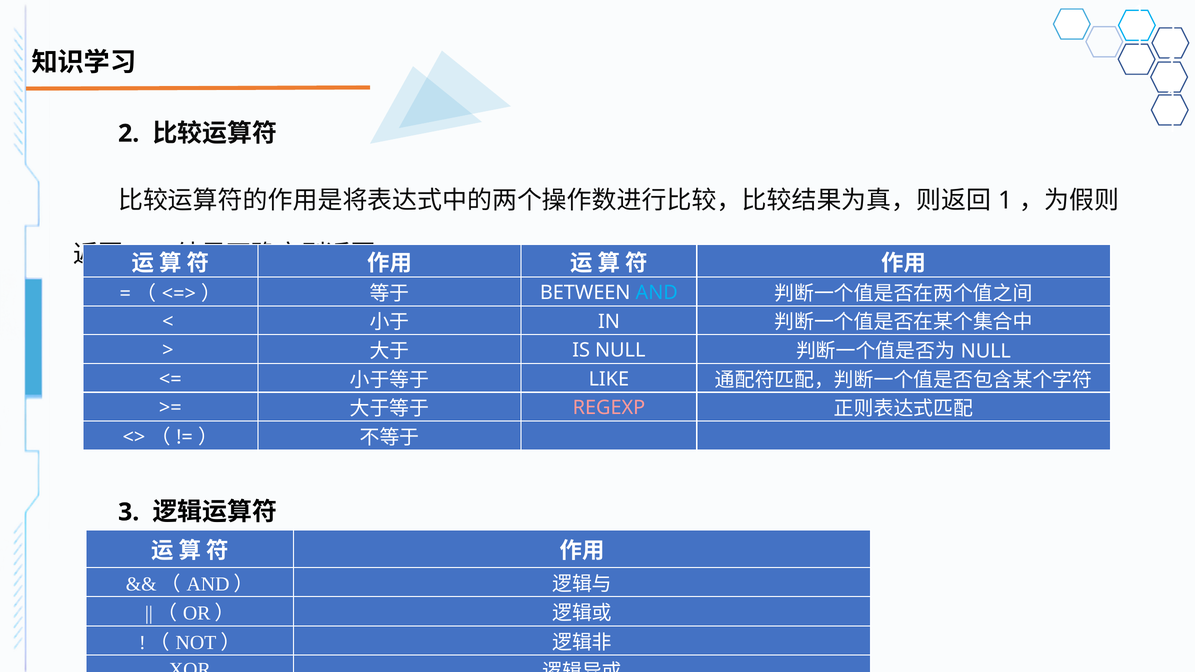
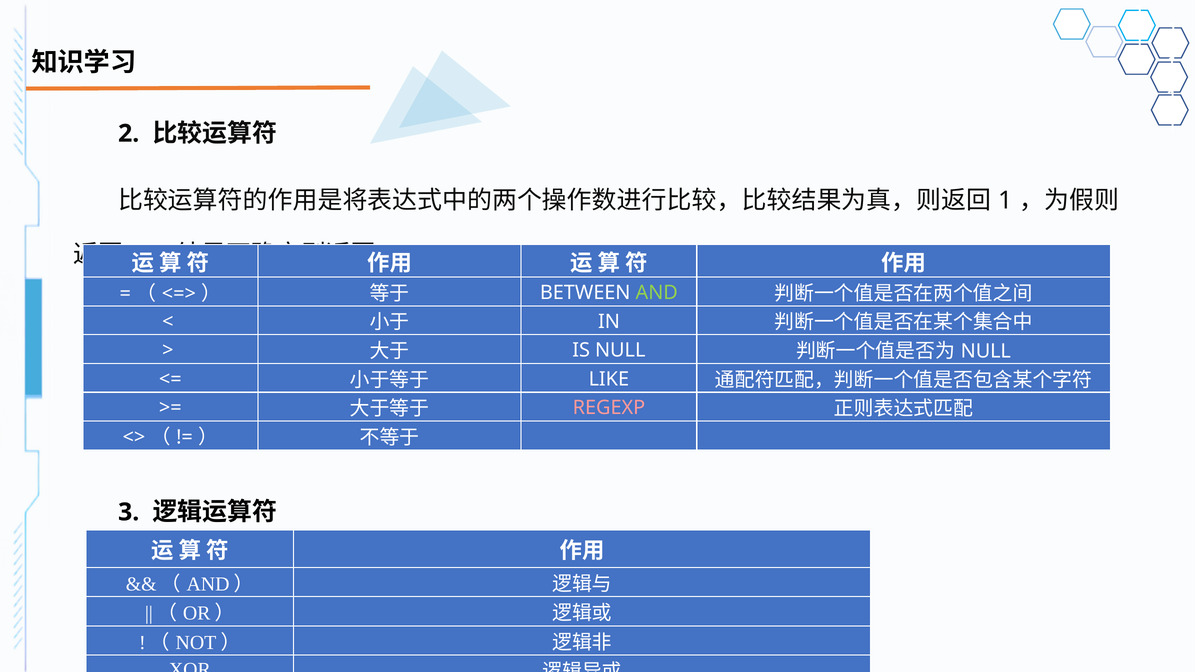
AND colour: light blue -> light green (657, 293)
